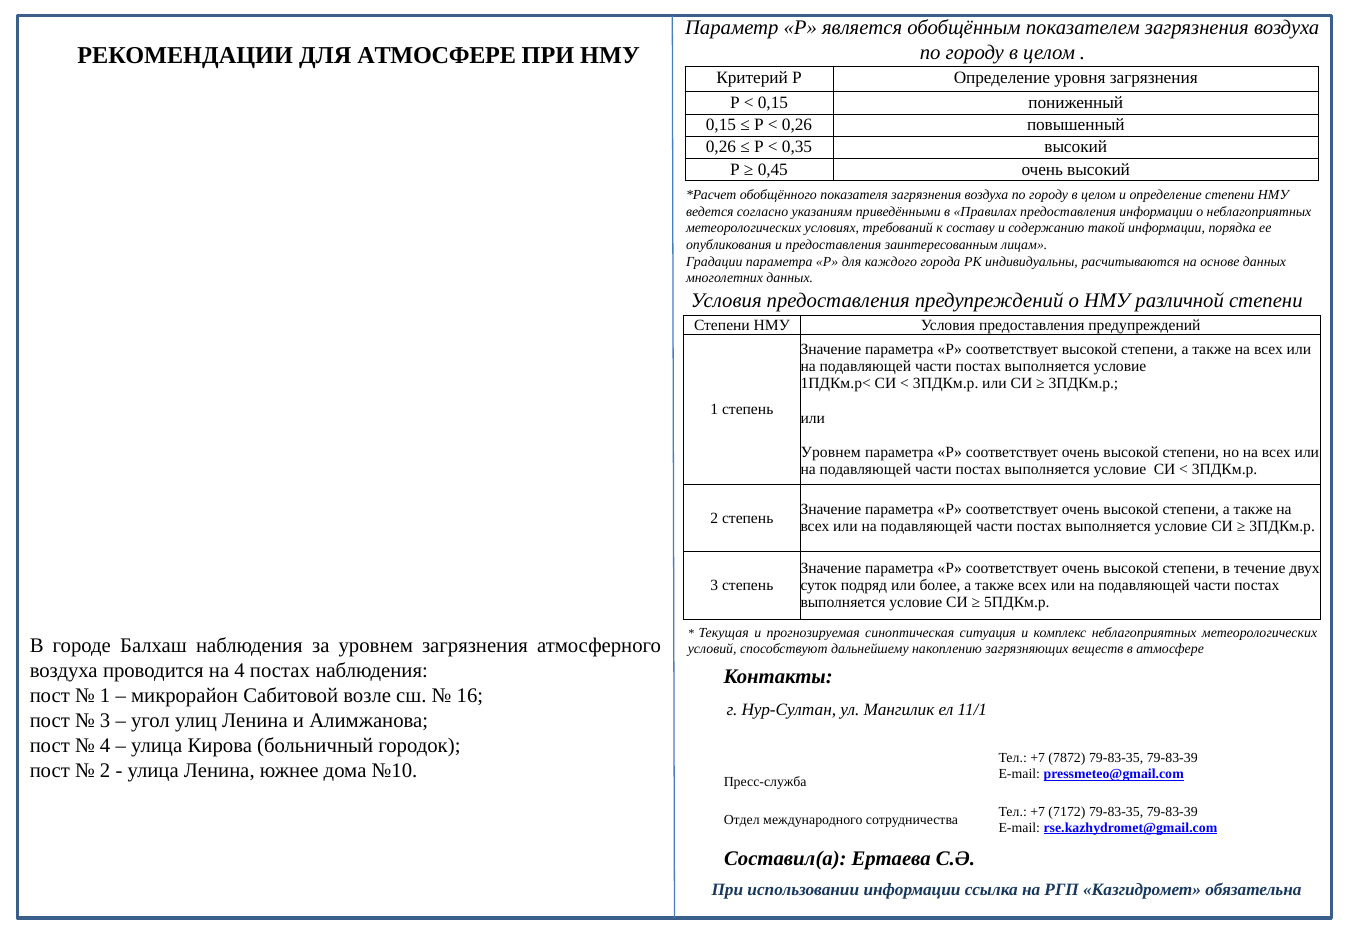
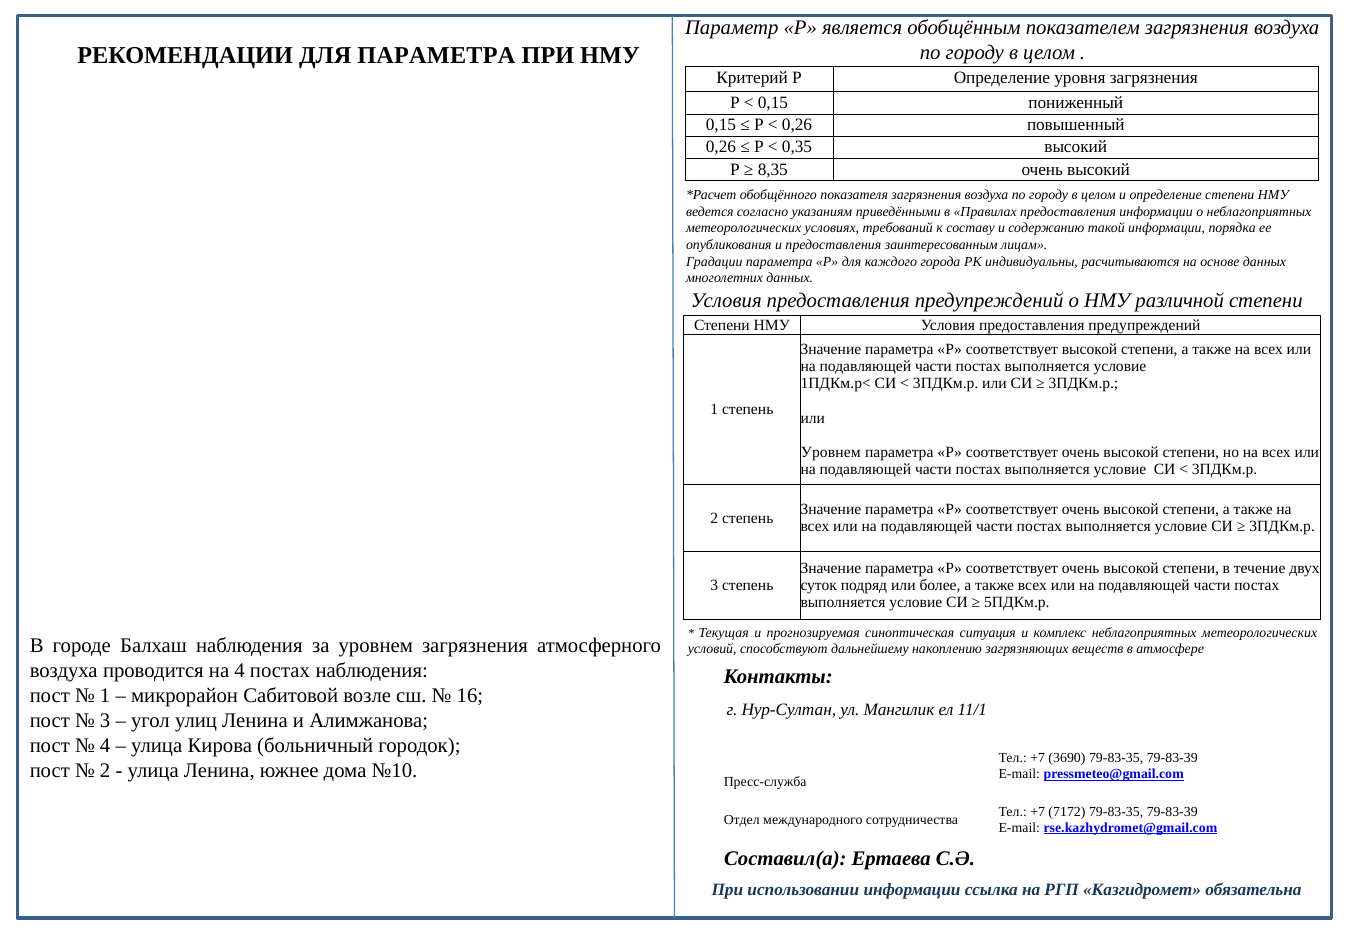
ДЛЯ АТМОСФЕРЕ: АТМОСФЕРЕ -> ПАРАМЕТРА (436, 56)
0,45: 0,45 -> 8,35 (773, 170)
7872: 7872 -> 3690 (1067, 758)
